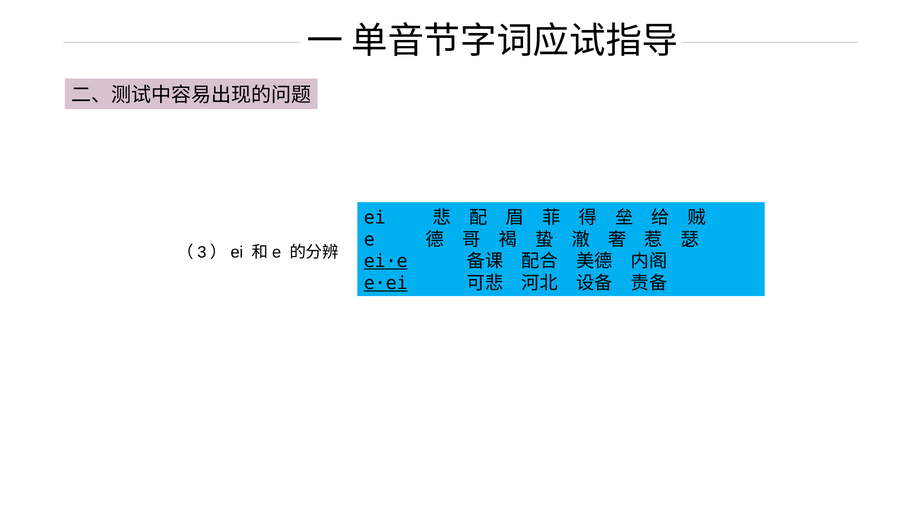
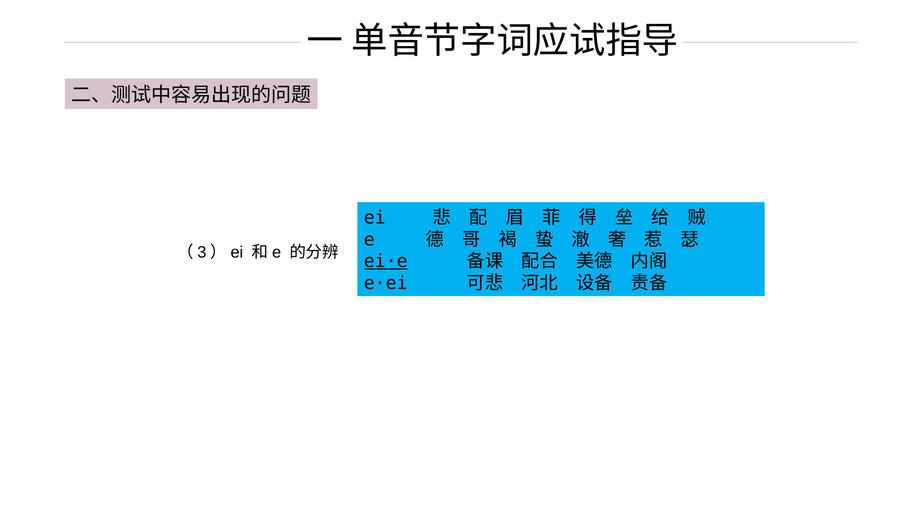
e·ei underline: present -> none (386, 283)
